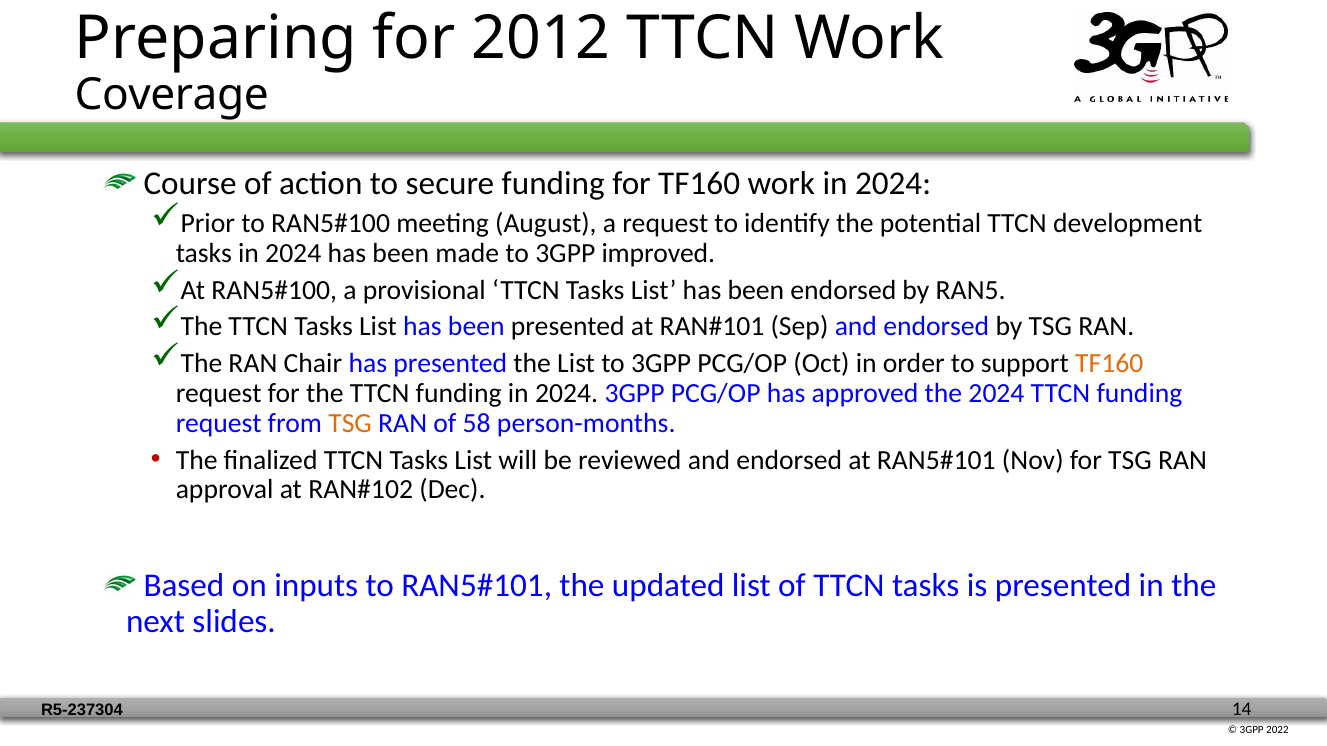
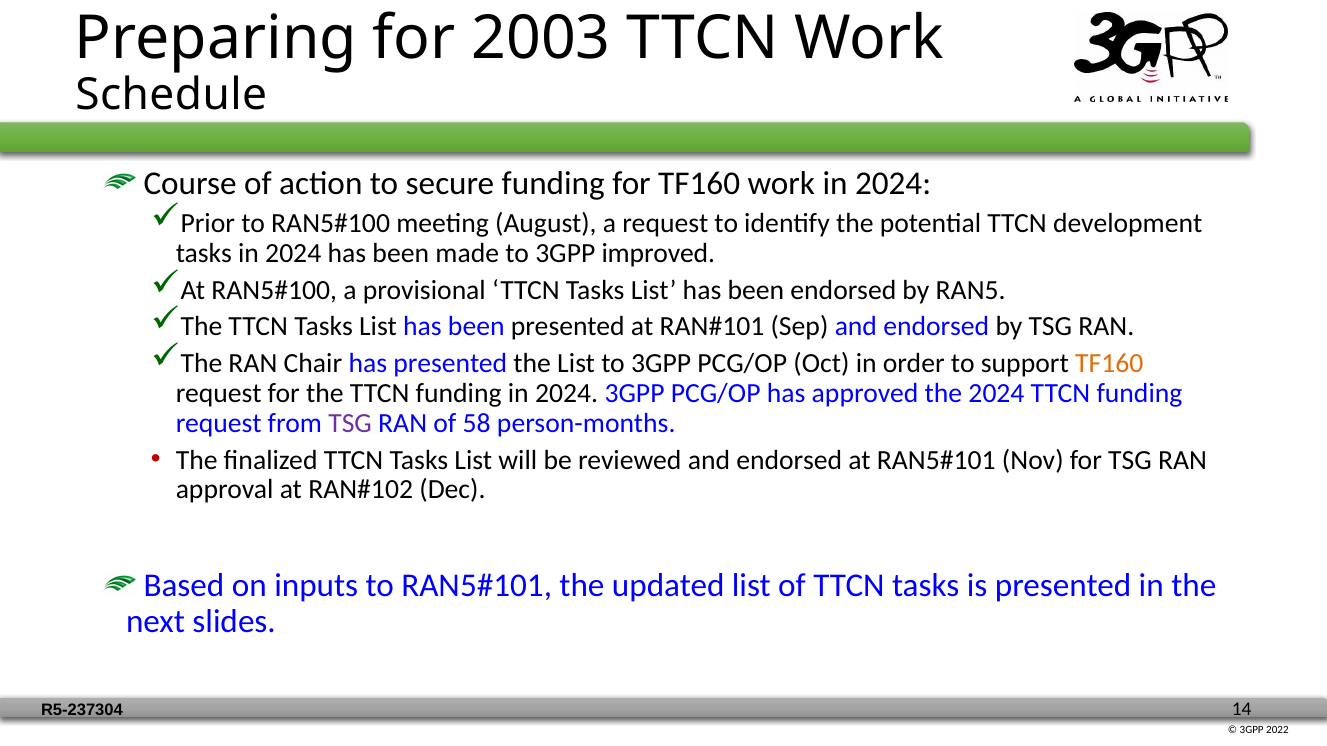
2012: 2012 -> 2003 (541, 38)
Coverage: Coverage -> Schedule (171, 95)
TSG colour: orange -> purple (350, 423)
